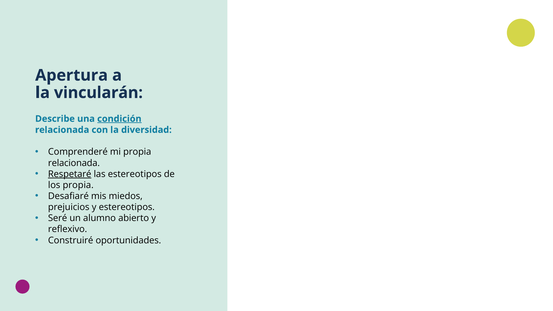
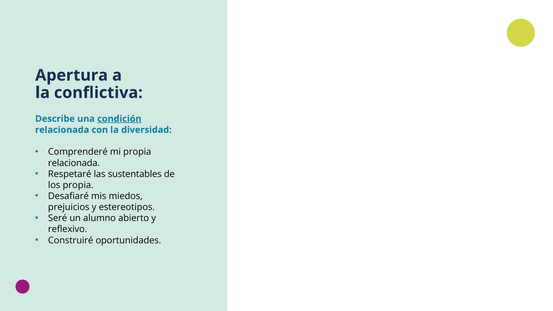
vincularán: vincularán -> conflictiva (98, 93)
Respetaré underline: present -> none (70, 174)
las estereotipos: estereotipos -> sustentables (135, 174)
